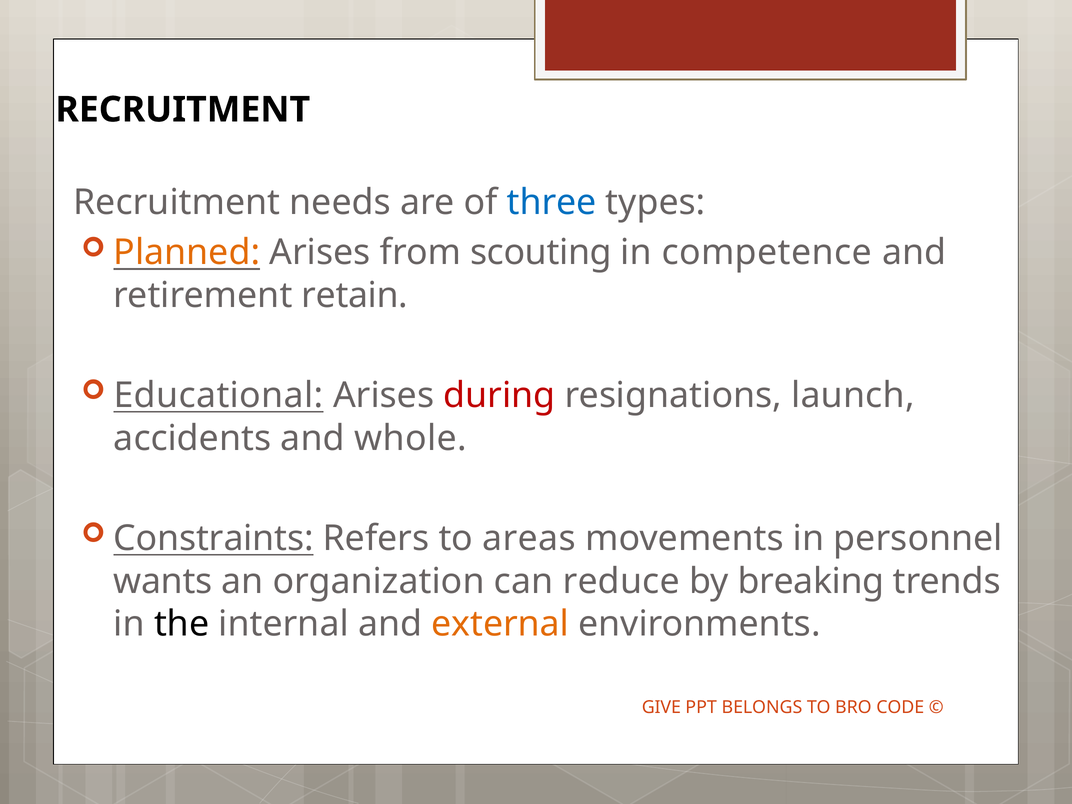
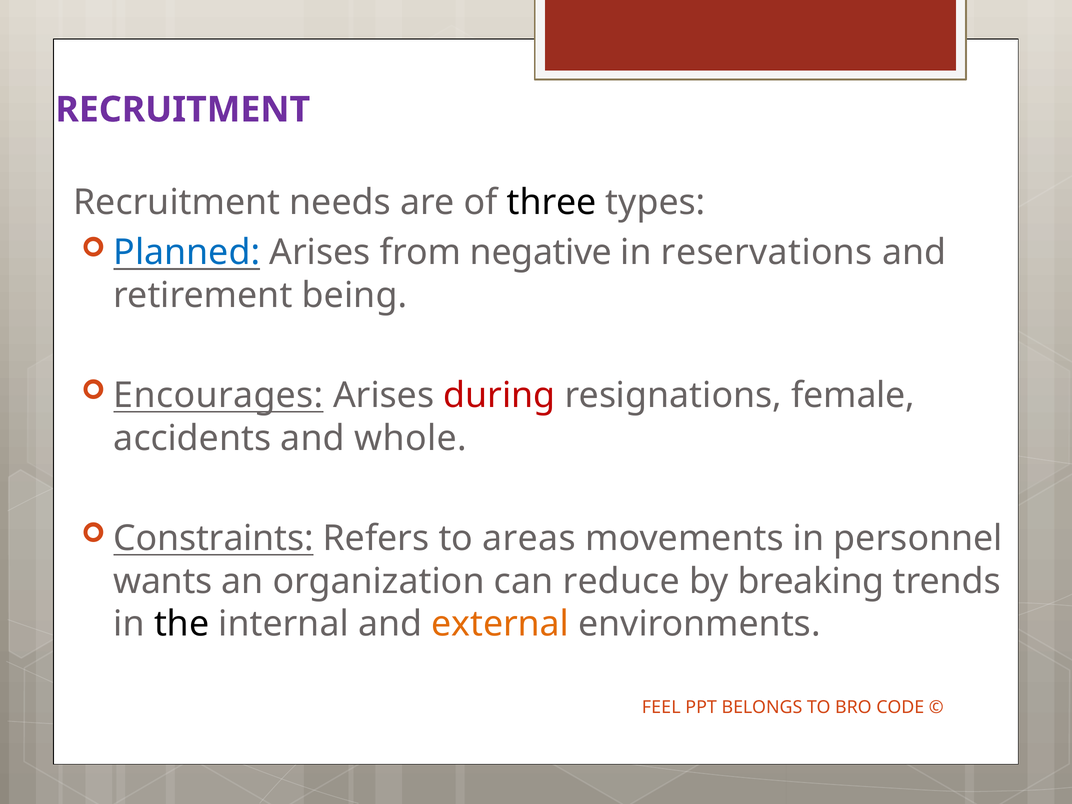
RECRUITMENT colour: black -> purple (183, 110)
three colour: blue -> black (552, 203)
Planned colour: orange -> blue (187, 253)
scouting: scouting -> negative (541, 253)
competence: competence -> reservations (767, 253)
retain: retain -> being (354, 295)
Educational: Educational -> Encourages (218, 396)
launch: launch -> female (853, 396)
GIVE: GIVE -> FEEL (661, 707)
